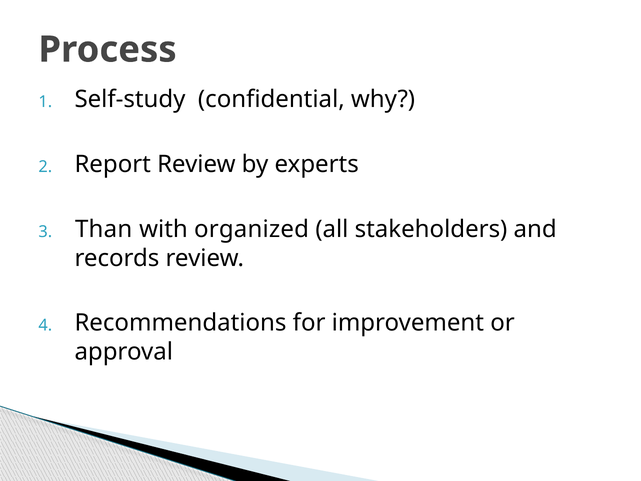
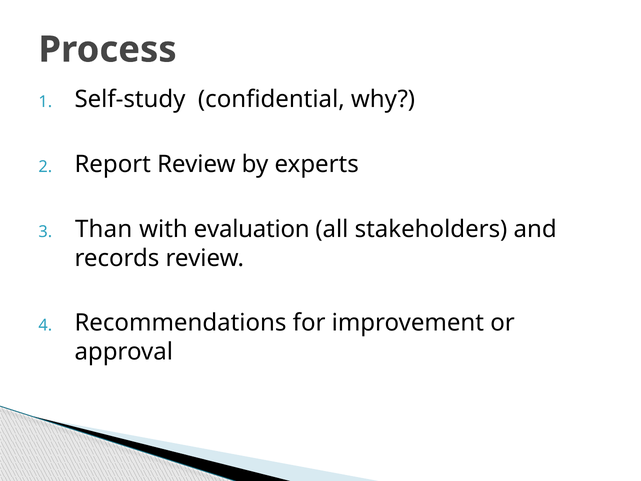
organized: organized -> evaluation (252, 229)
